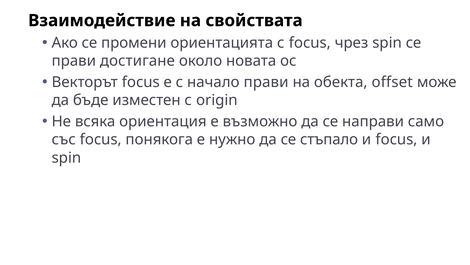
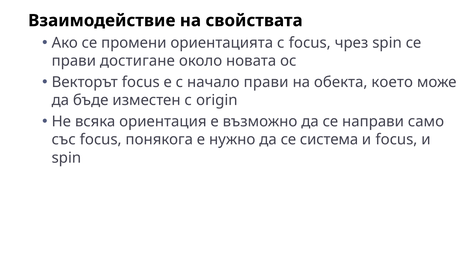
offset: offset -> което (392, 82)
стъпало: стъпало -> система (329, 139)
